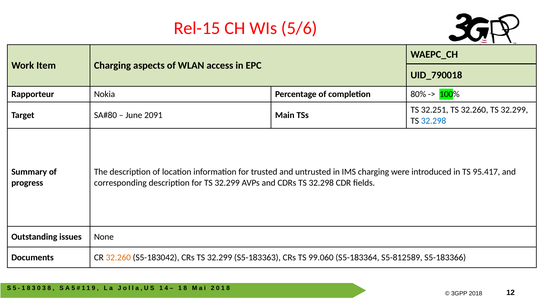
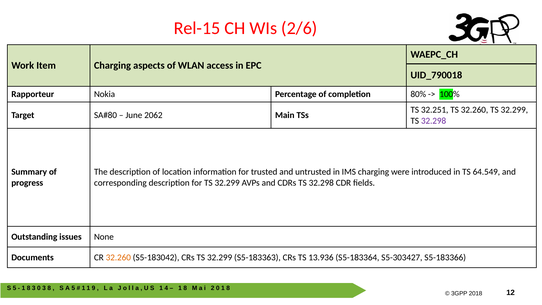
5/6: 5/6 -> 2/6 (299, 28)
2091: 2091 -> 2062 (153, 115)
32.298 colour: blue -> purple (434, 121)
95.417: 95.417 -> 64.549 (486, 172)
99.060: 99.060 -> 13.936 (321, 257)
S5-812589: S5-812589 -> S5-303427 (402, 257)
